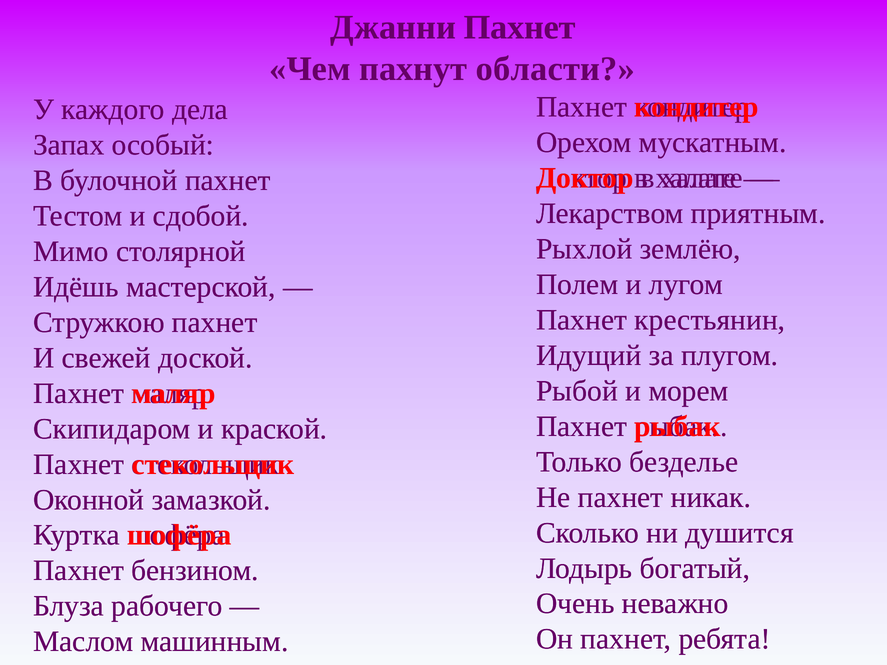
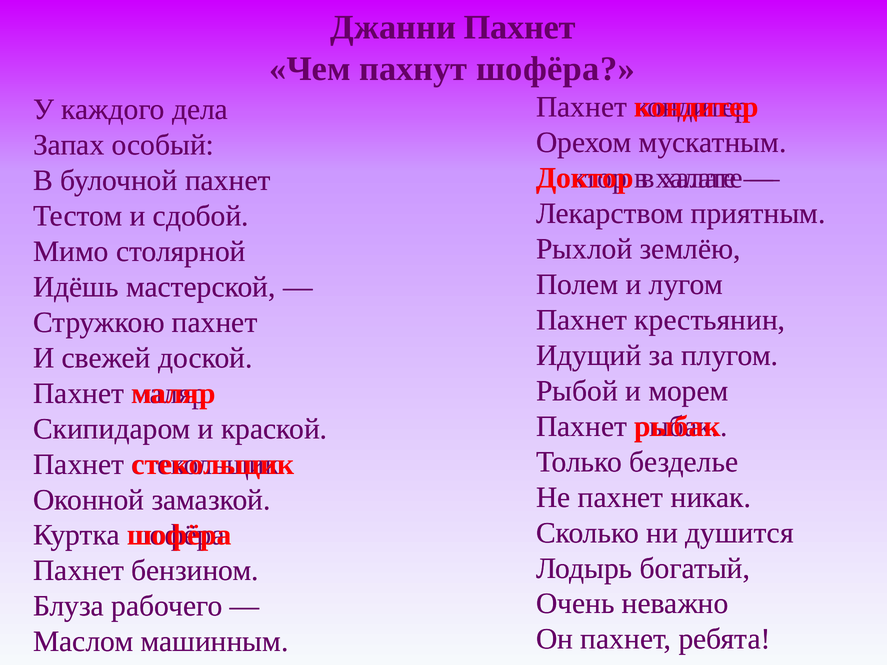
пахнут области: области -> шофёра (555, 69)
